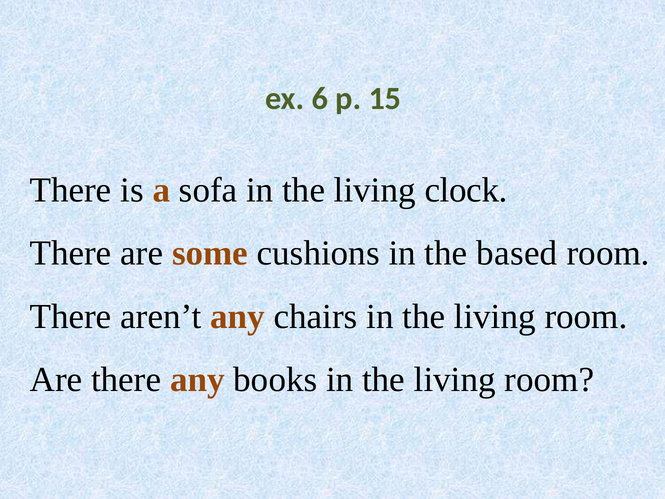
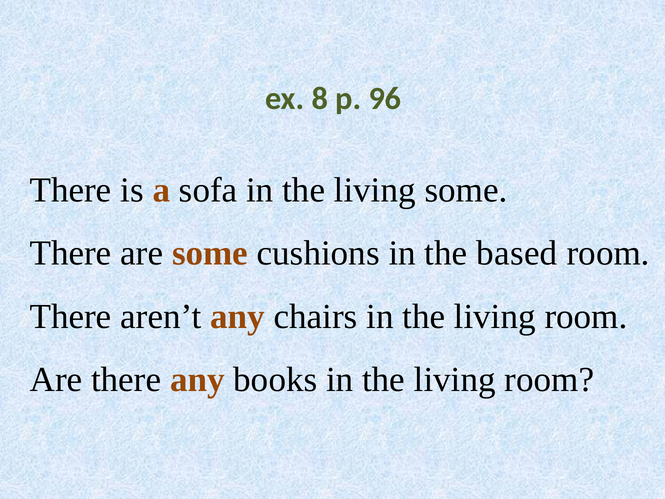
6: 6 -> 8 (320, 98)
15: 15 -> 96 (385, 98)
living clock: clock -> some (466, 190)
